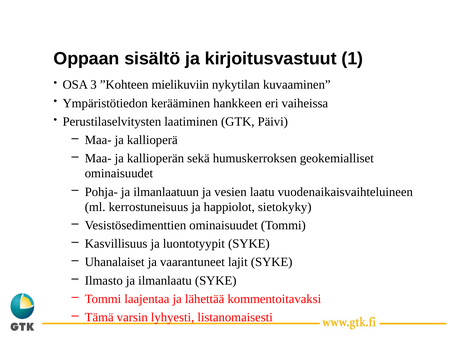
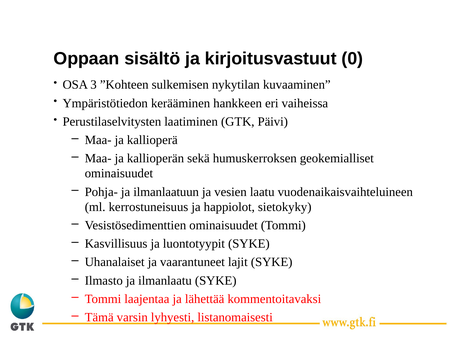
1: 1 -> 0 (352, 59)
mielikuviin: mielikuviin -> sulkemisen (180, 85)
